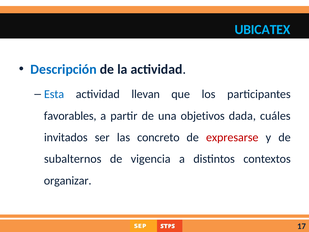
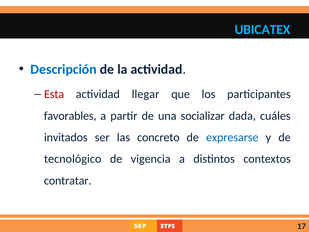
Esta colour: blue -> red (54, 94)
llevan: llevan -> llegar (146, 94)
objetivos: objetivos -> socializar (203, 116)
expresarse colour: red -> blue (232, 137)
subalternos: subalternos -> tecnológico (73, 159)
organizar: organizar -> contratar (68, 180)
